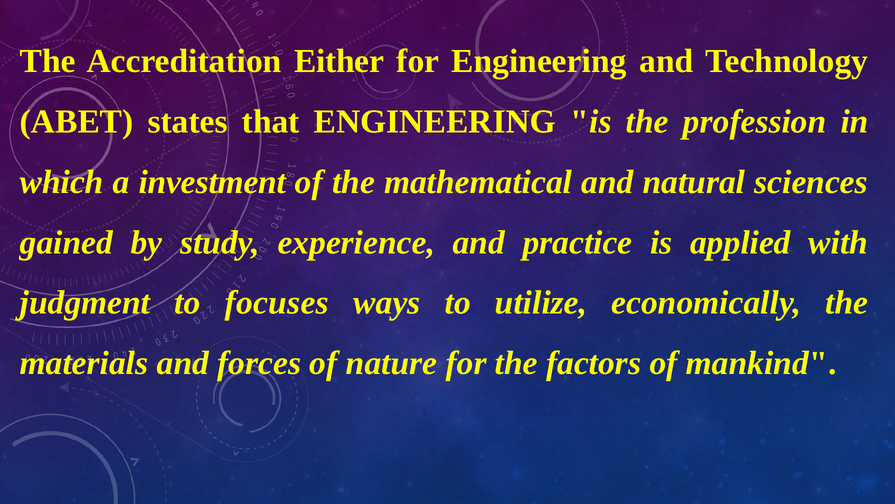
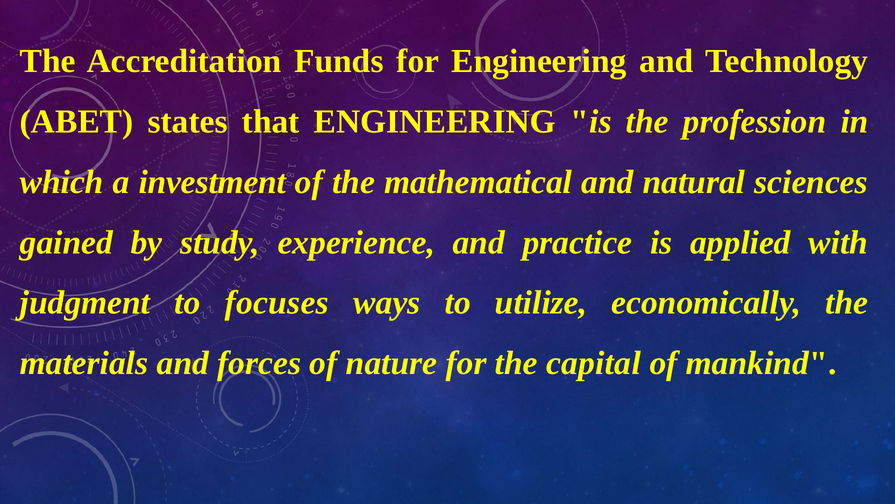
Either: Either -> Funds (339, 61)
factors: factors -> capital (593, 363)
